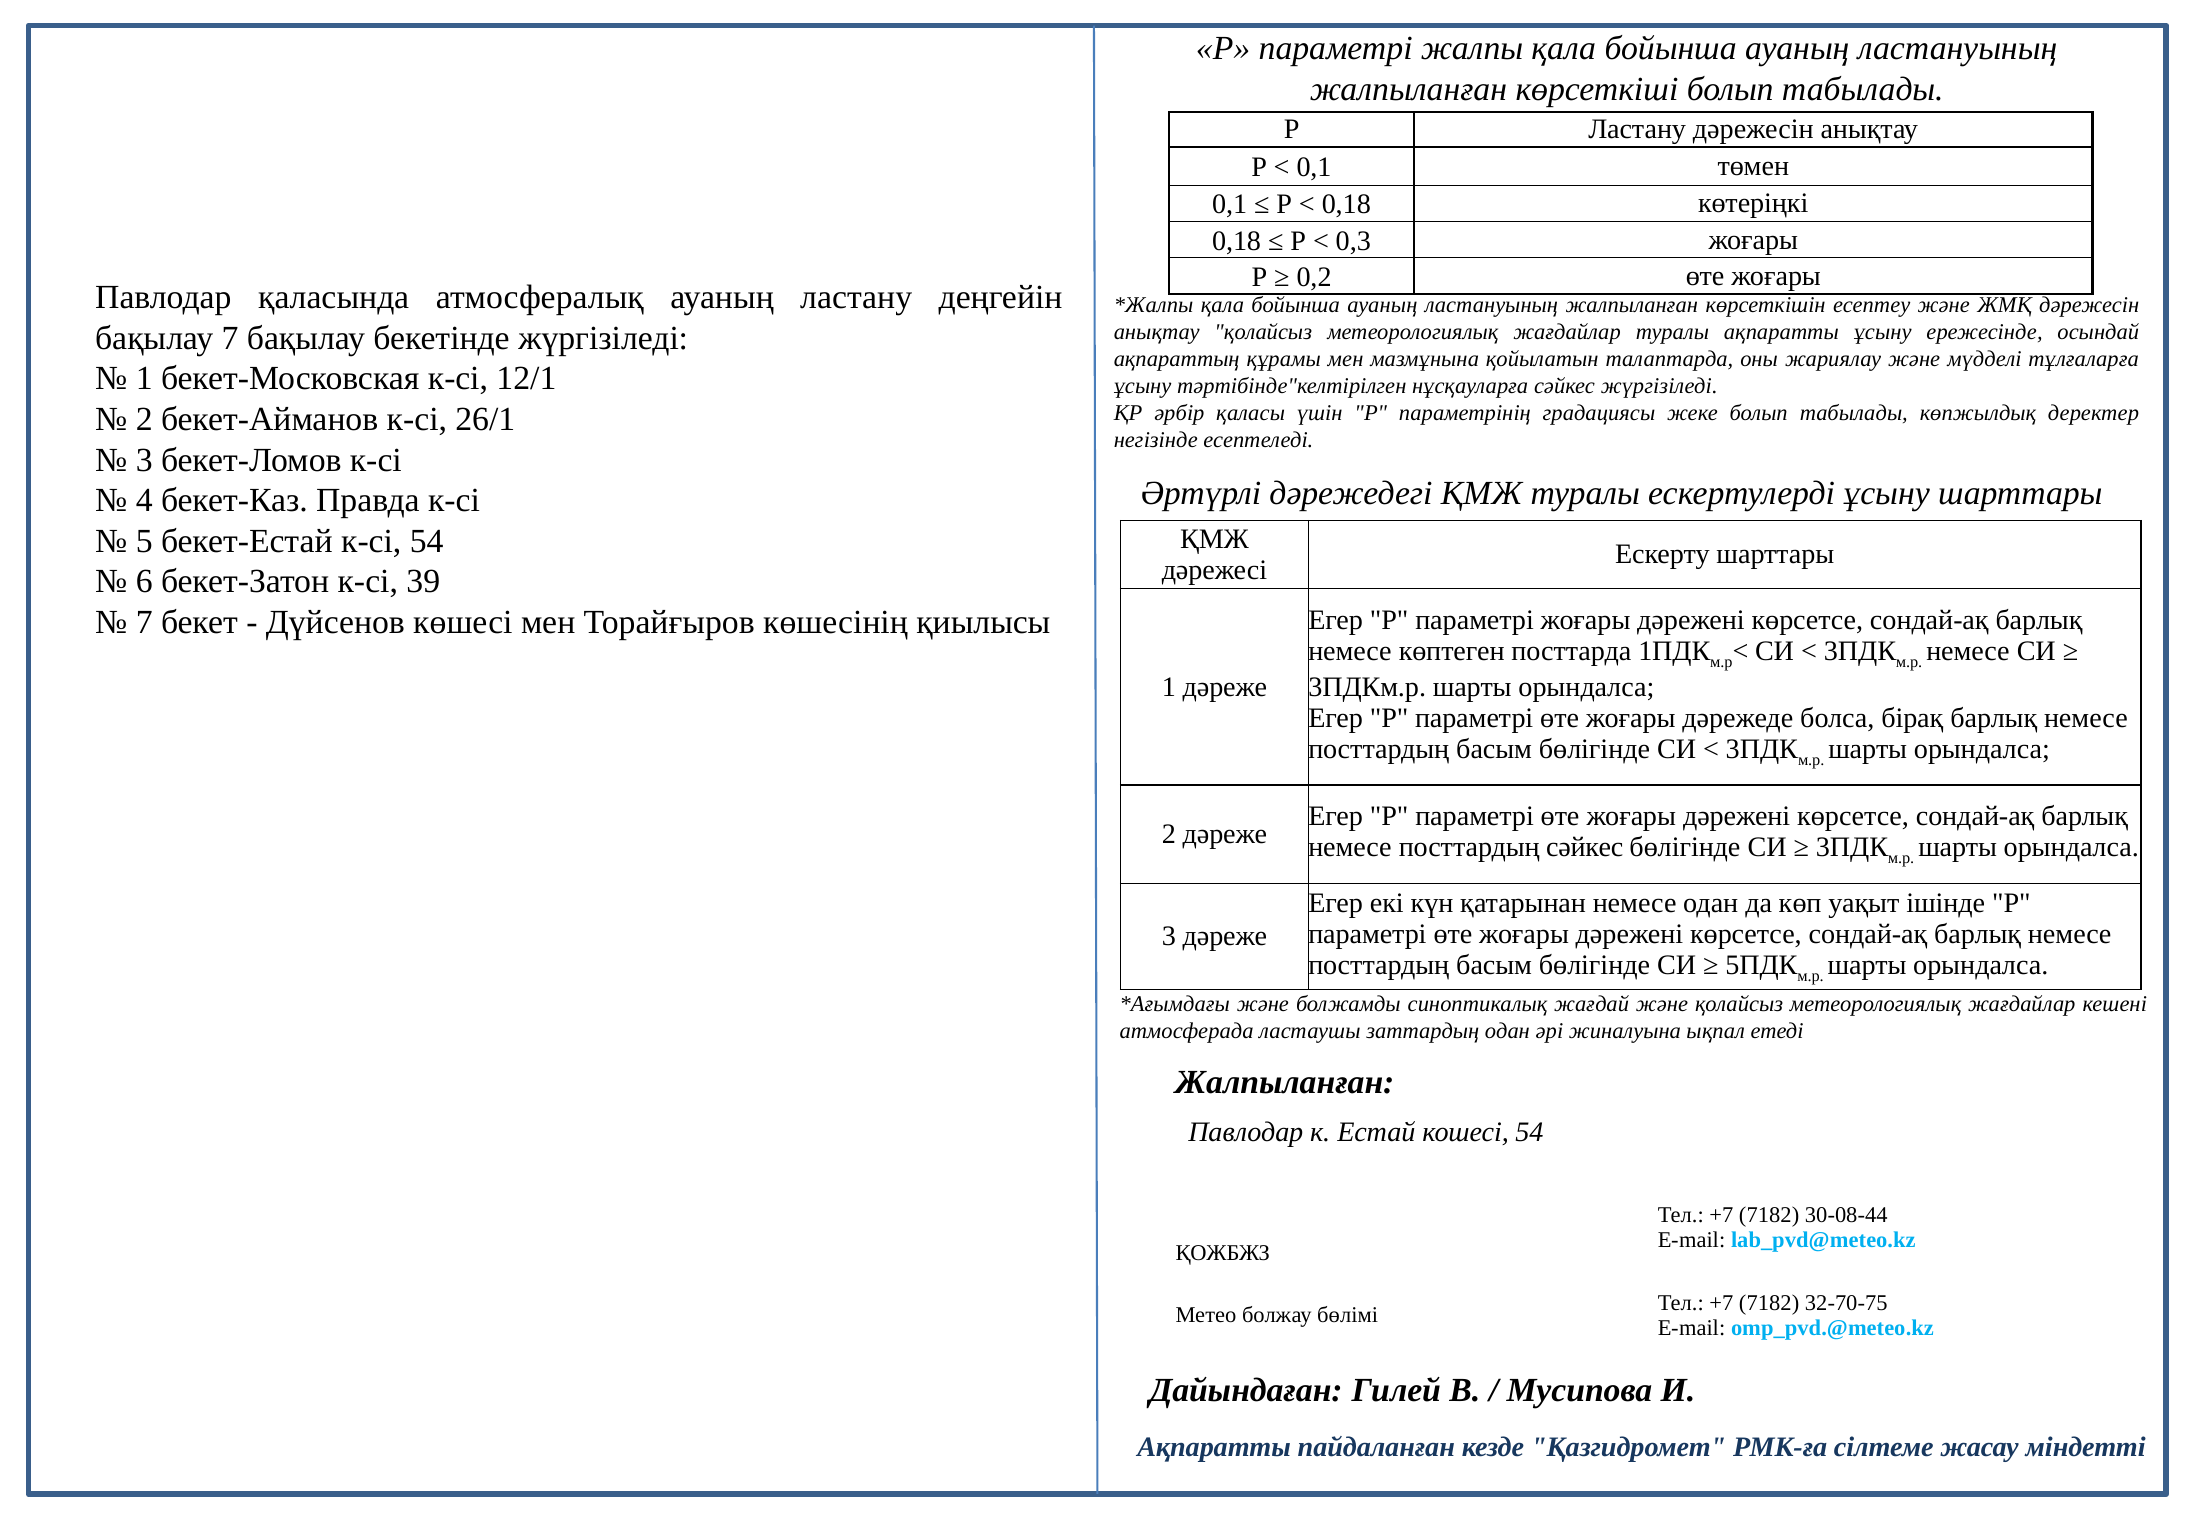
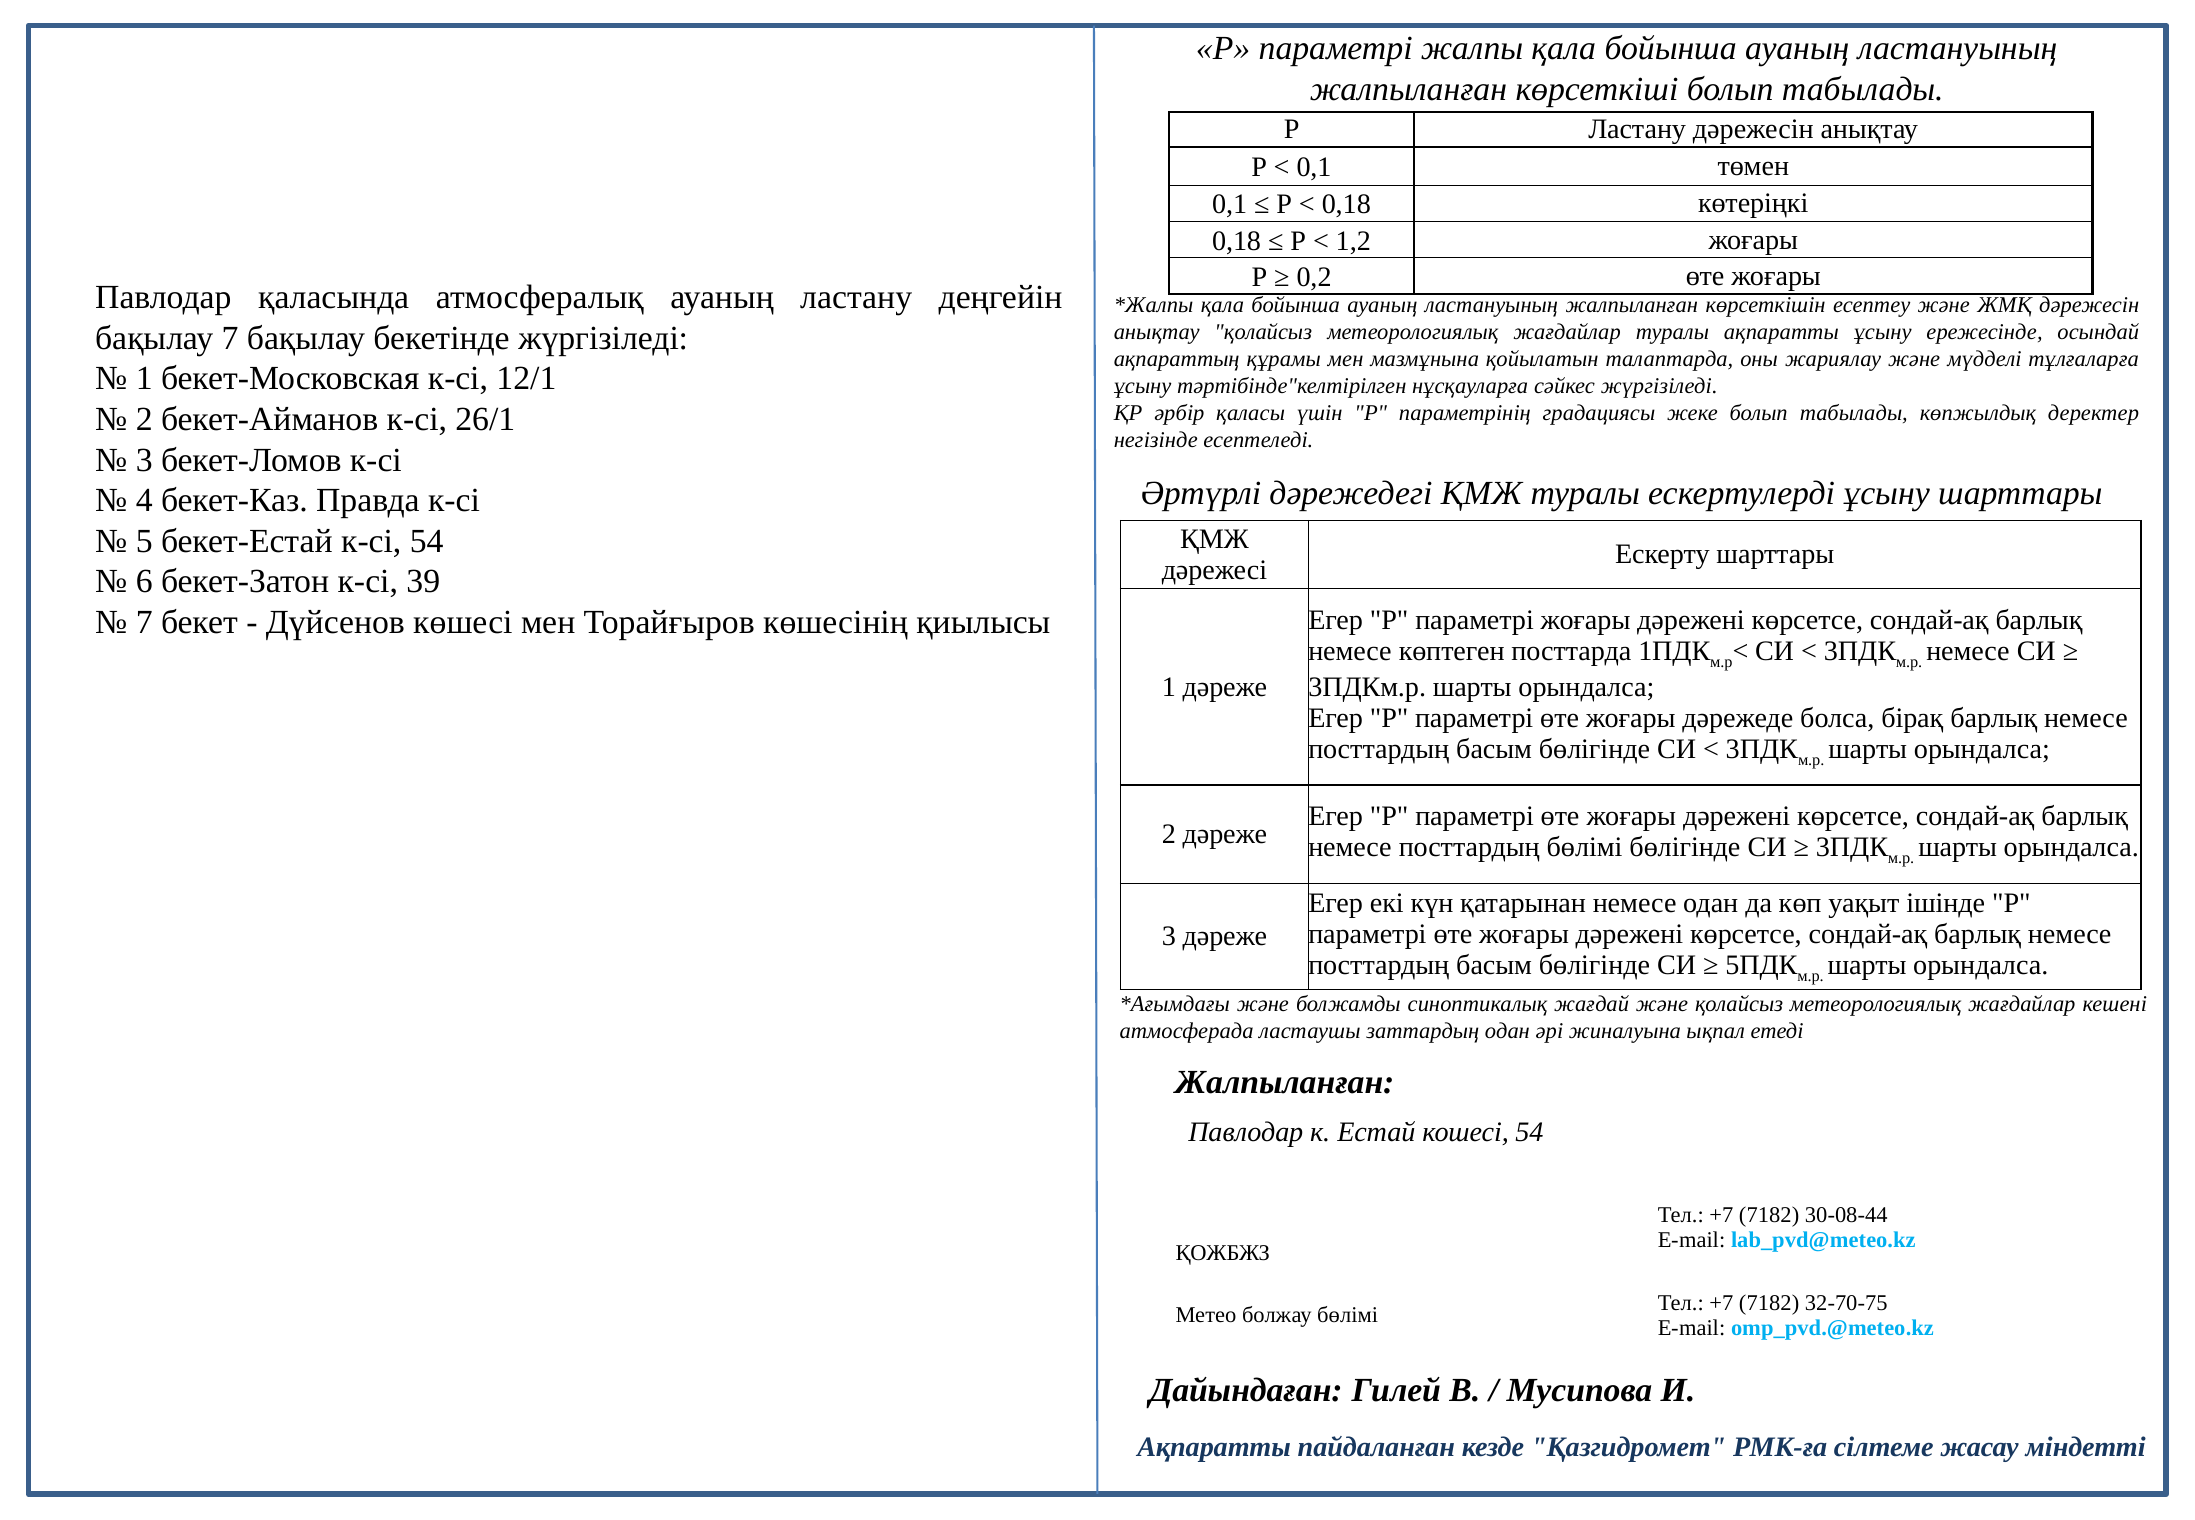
0,3: 0,3 -> 1,2 (1353, 241)
посттардың сәйкес: сәйкес -> бөлімі (1585, 847)
